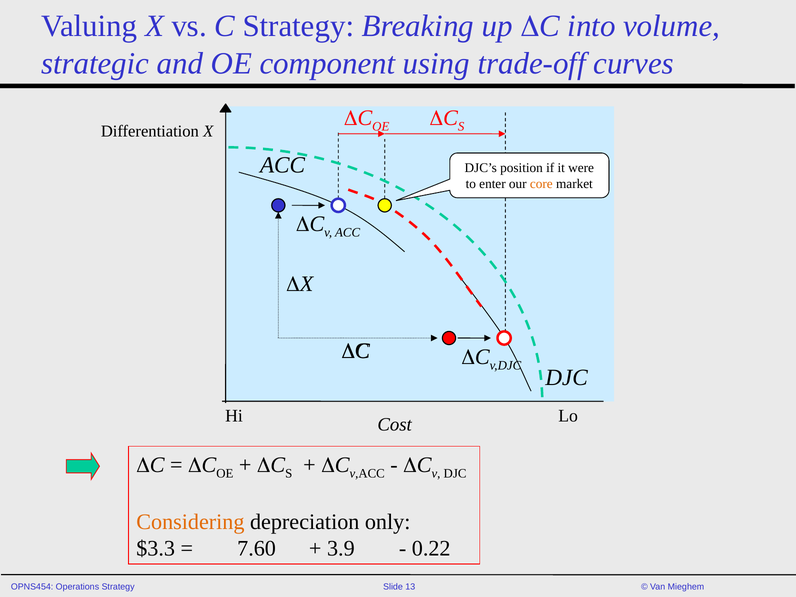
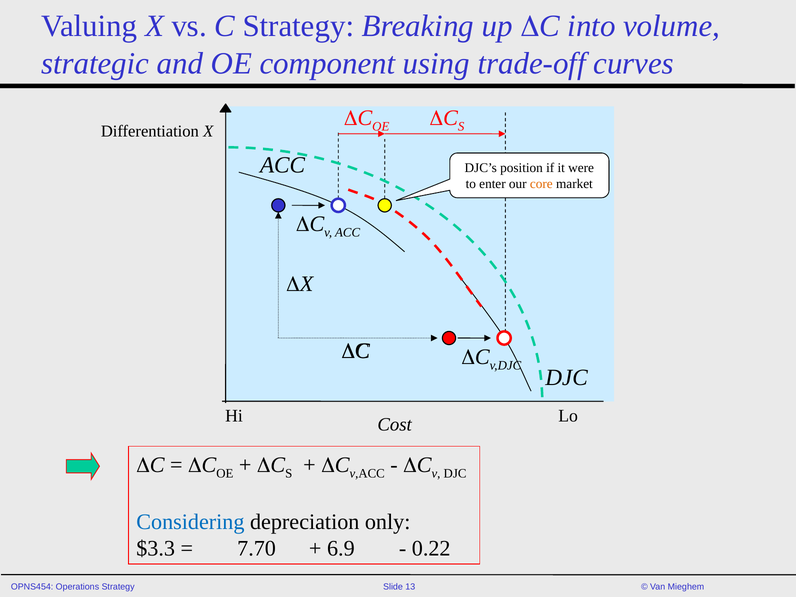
Considering colour: orange -> blue (190, 522)
7.60: 7.60 -> 7.70 (257, 548)
3.9: 3.9 -> 6.9 (341, 548)
